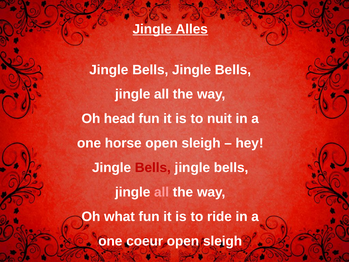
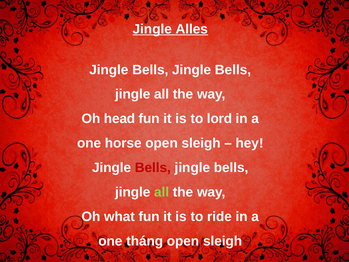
nuit: nuit -> lord (220, 119)
all colour: pink -> light green (162, 192)
coeur: coeur -> tháng (145, 241)
